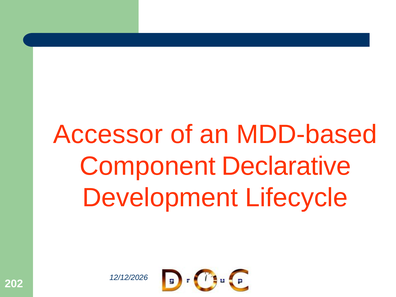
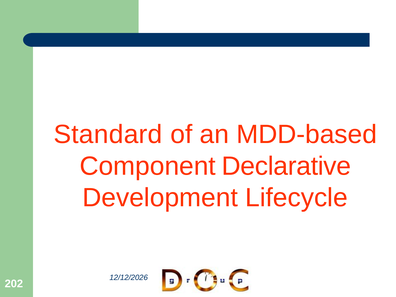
Accessor: Accessor -> Standard (108, 134)
